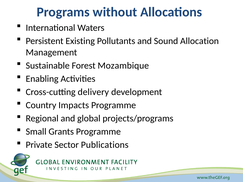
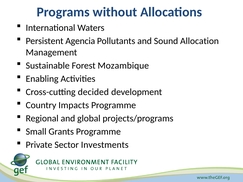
Existing: Existing -> Agencia (80, 41)
delivery: delivery -> decided (93, 92)
Publications: Publications -> Investments (105, 145)
